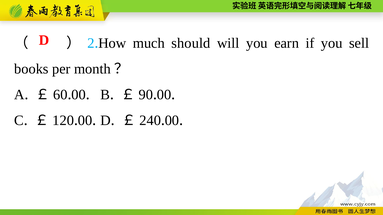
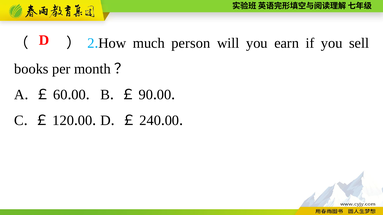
should: should -> person (191, 43)
